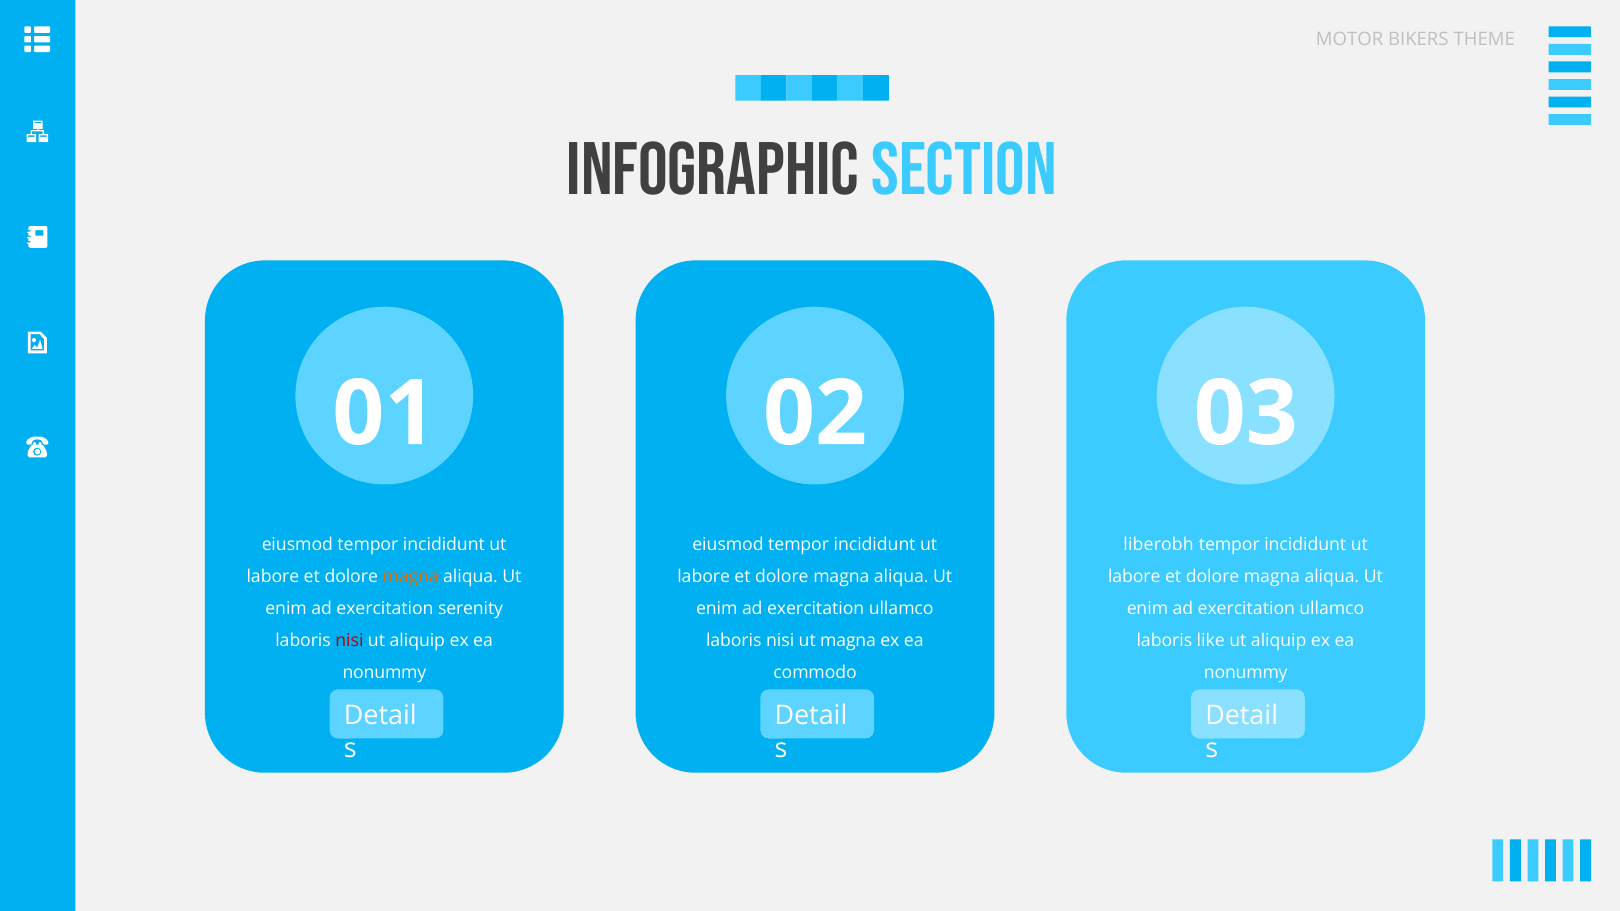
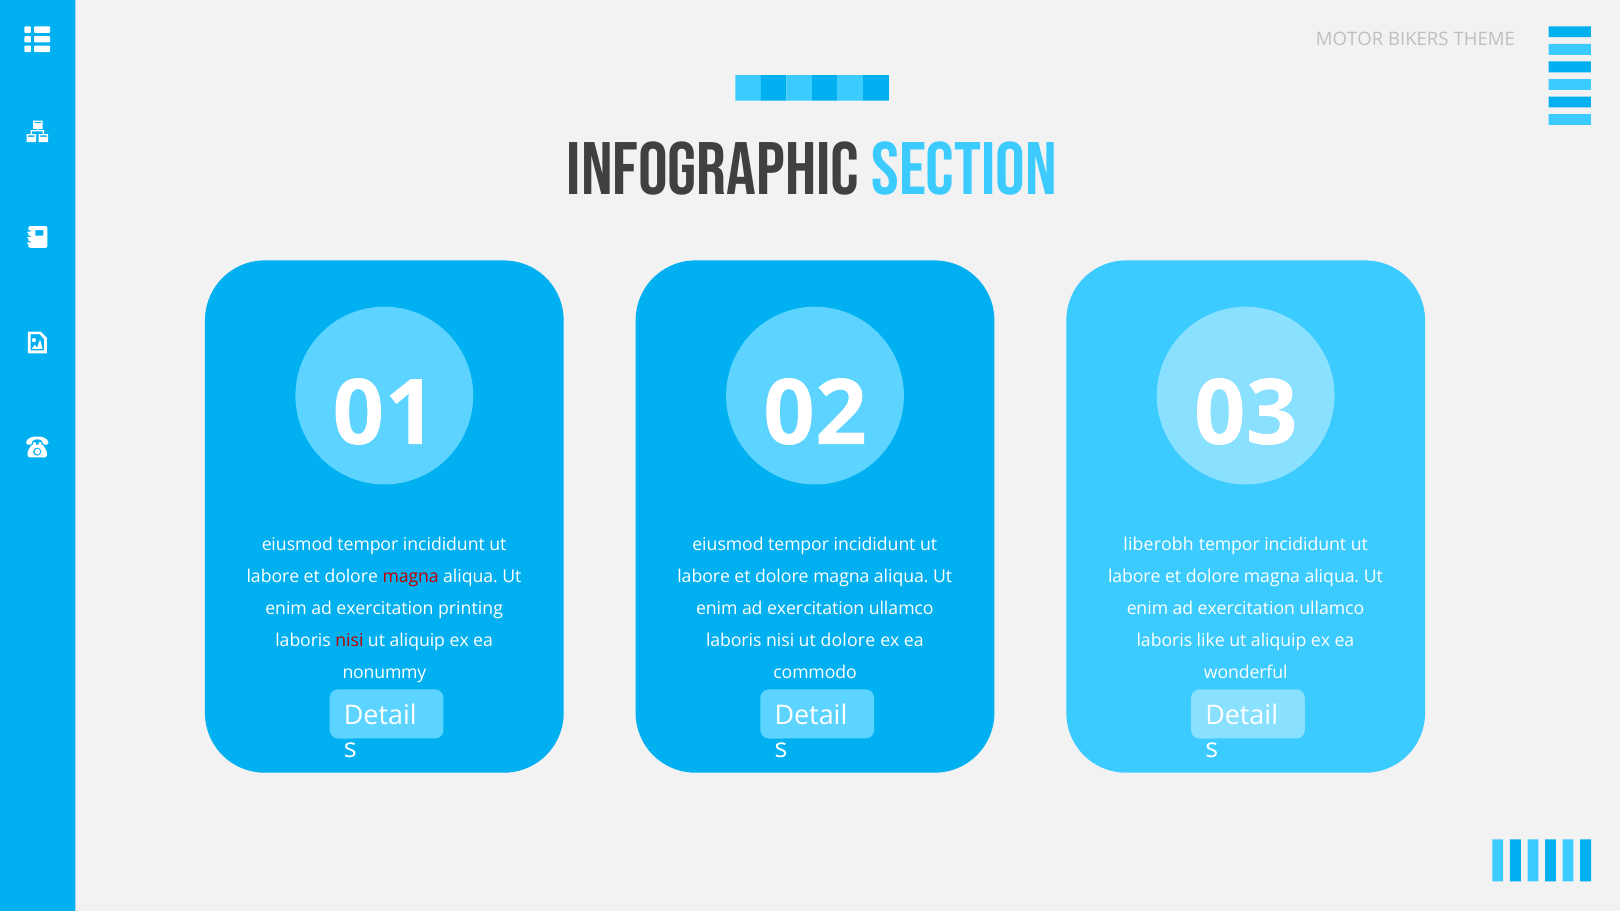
magna colour: orange -> red (411, 577)
serenity: serenity -> printing (470, 609)
ut magna: magna -> dolore (848, 641)
nonummy: nonummy -> wonderful (1246, 673)
